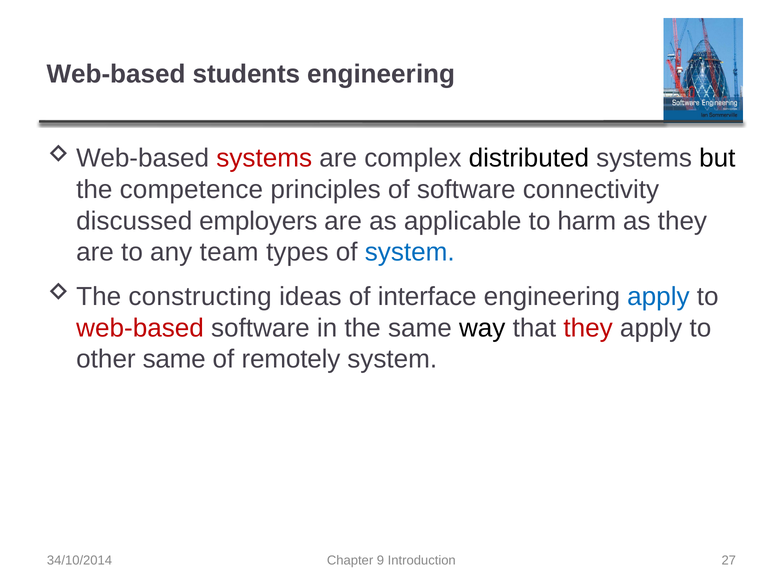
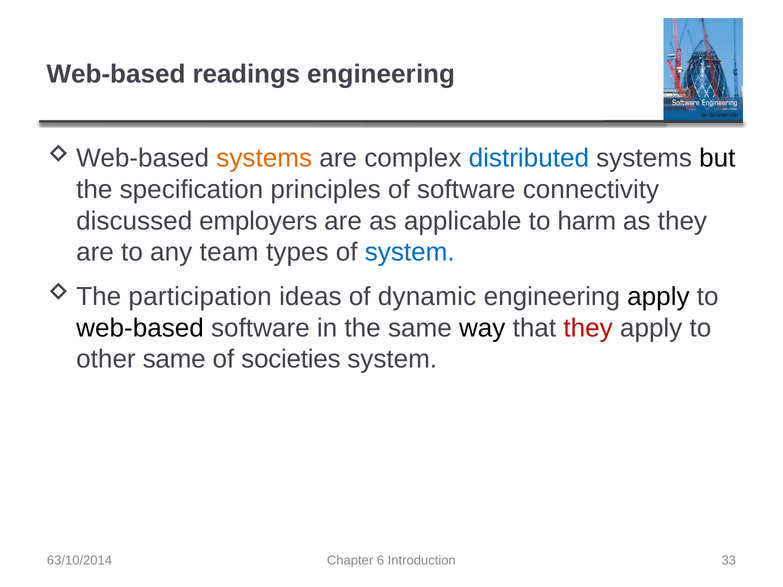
students: students -> readings (247, 74)
systems colour: red -> orange (264, 158)
distributed colour: black -> blue (529, 158)
competence: competence -> specification (191, 190)
constructing: constructing -> participation (200, 297)
interface: interface -> dynamic (427, 297)
apply colour: blue -> black (658, 297)
web-based colour: red -> black (140, 328)
remotely: remotely -> societies (291, 359)
34/10/2014: 34/10/2014 -> 63/10/2014 (80, 561)
9: 9 -> 6 (380, 561)
27: 27 -> 33 (729, 561)
